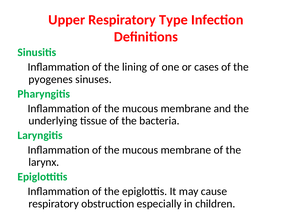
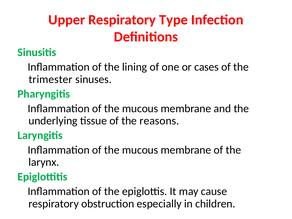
pyogenes: pyogenes -> trimester (51, 79)
bacteria: bacteria -> reasons (159, 121)
